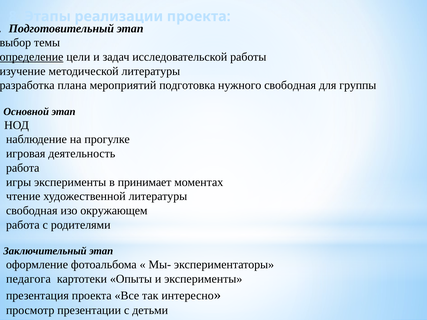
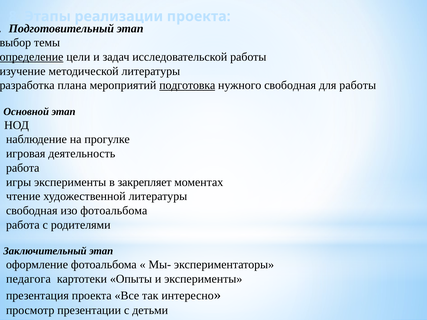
подготовка underline: none -> present (187, 85)
для группы: группы -> работы (358, 85)
принимает: принимает -> закрепляет (145, 182)
изо окружающем: окружающем -> фотоальбома (114, 211)
